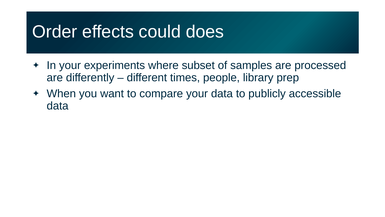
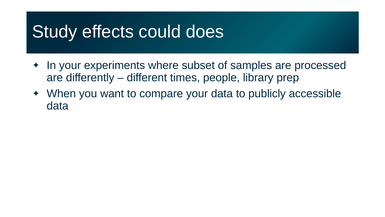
Order: Order -> Study (55, 32)
